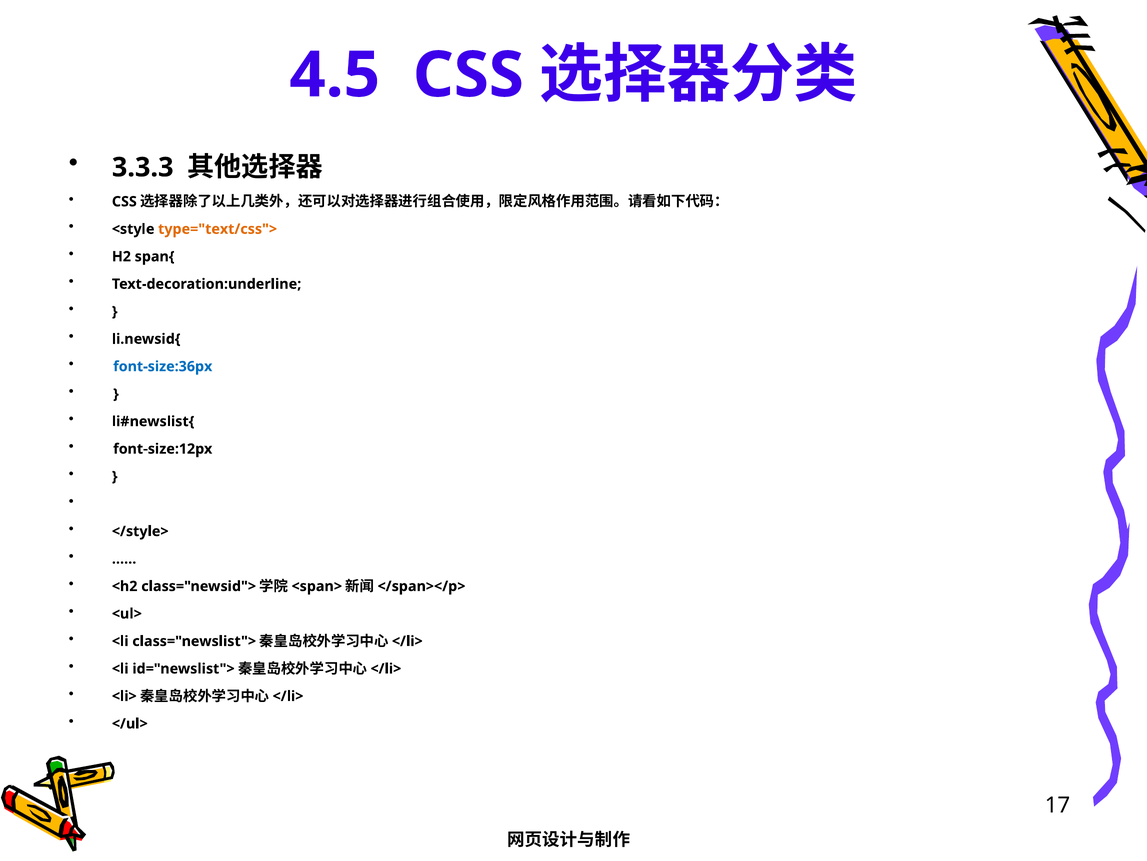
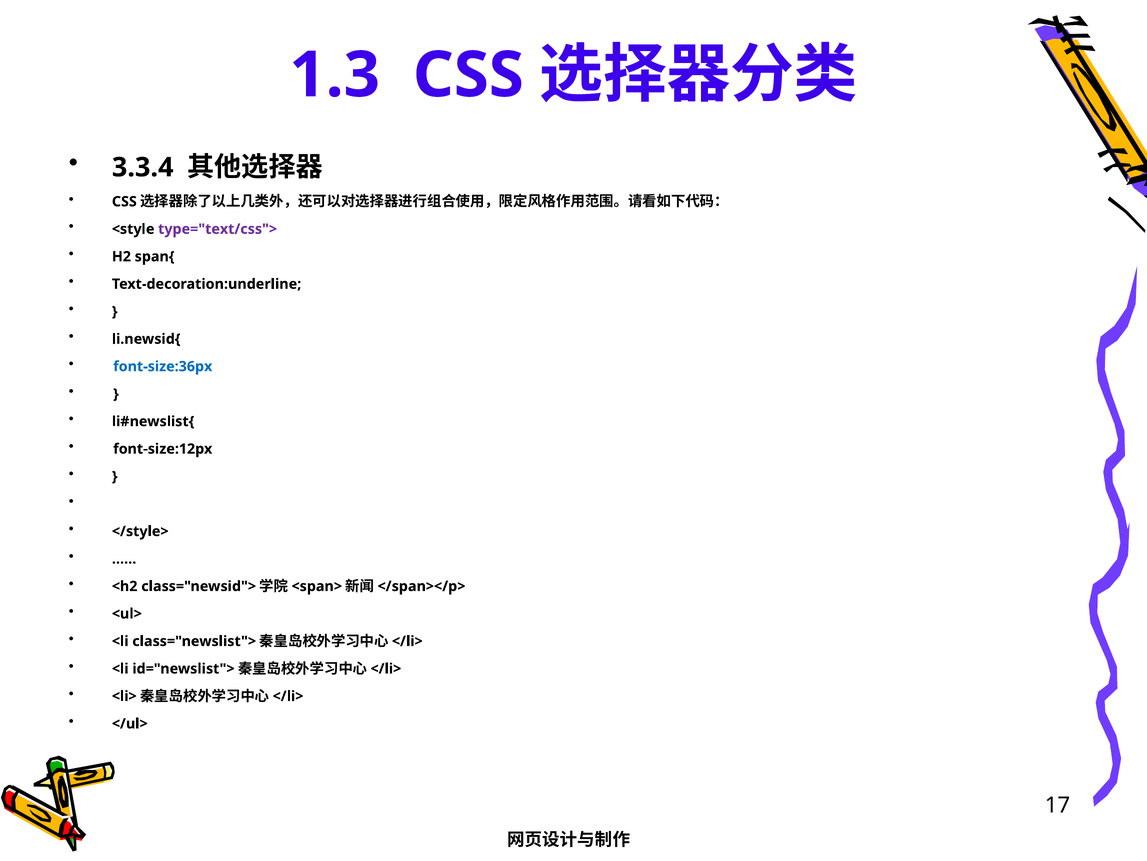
4.5: 4.5 -> 1.3 (335, 75)
3.3.3: 3.3.3 -> 3.3.4 (143, 167)
type="text/css"> colour: orange -> purple (218, 229)
